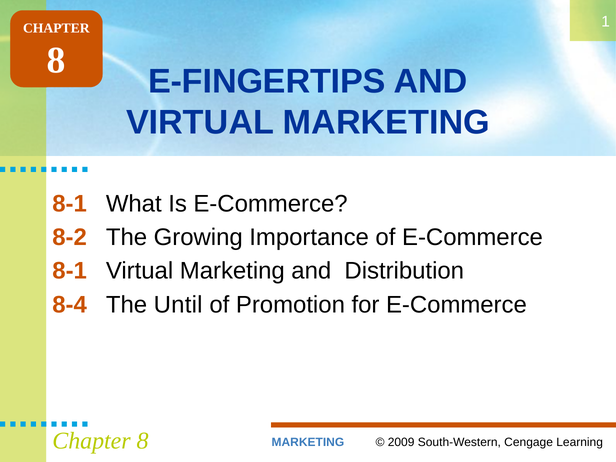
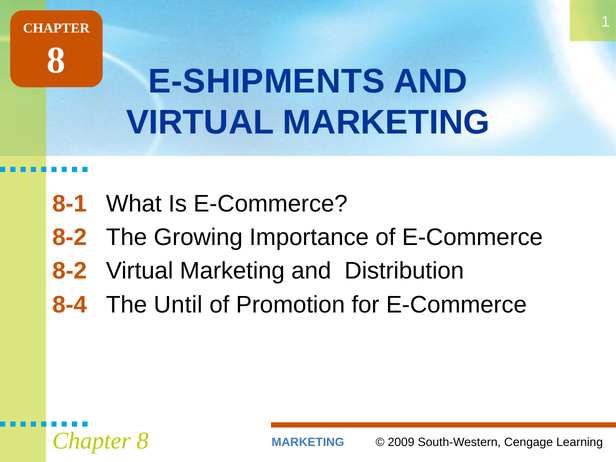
E-FINGERTIPS: E-FINGERTIPS -> E-SHIPMENTS (267, 81)
8-1: 8-1 -> 8-2 (70, 271)
